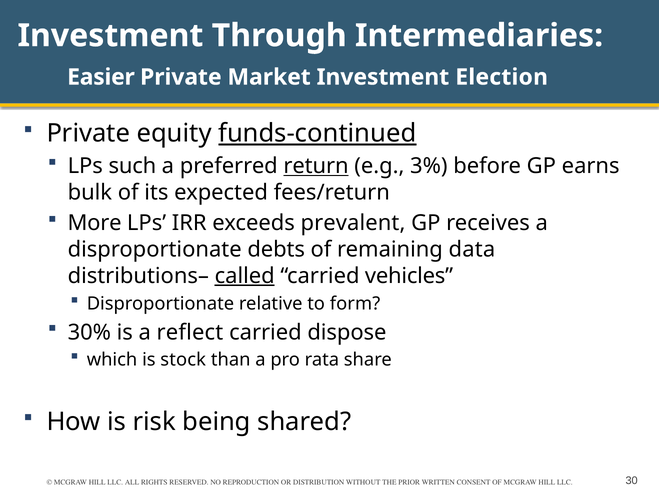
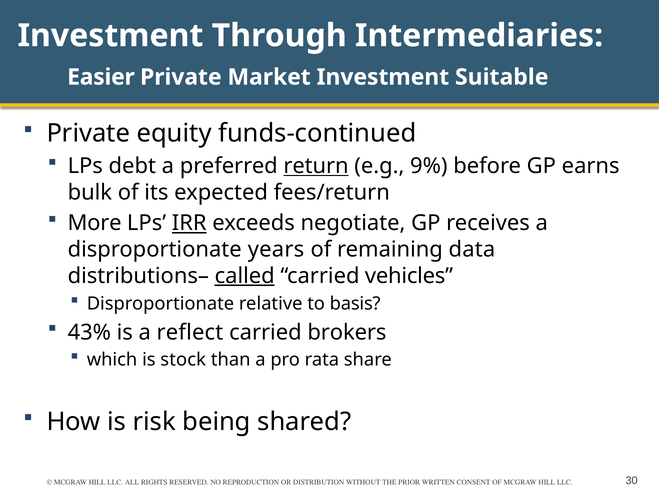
Election: Election -> Suitable (502, 77)
funds-continued underline: present -> none (317, 134)
such: such -> debt (132, 166)
3%: 3% -> 9% (429, 166)
IRR underline: none -> present (189, 223)
prevalent: prevalent -> negotiate (353, 223)
debts: debts -> years (276, 250)
form: form -> basis (355, 304)
30%: 30% -> 43% (89, 332)
dispose: dispose -> brokers (347, 332)
